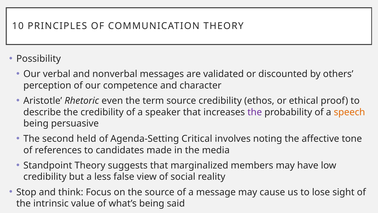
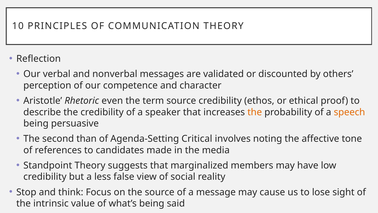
Possibility: Possibility -> Reflection (39, 59)
the colour: purple -> orange (255, 112)
held: held -> than (87, 139)
